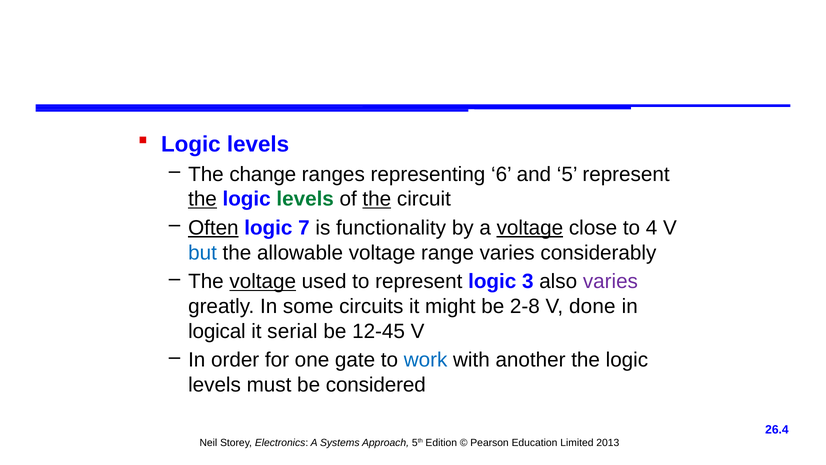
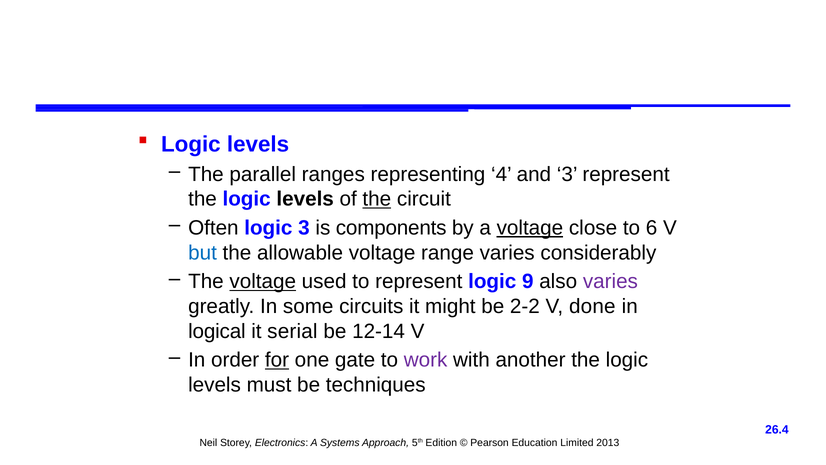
change: change -> parallel (263, 174)
6: 6 -> 4 (501, 174)
and 5: 5 -> 3 (567, 174)
the underline: present -> none (203, 199)
levels colour: green -> black (305, 199)
Often underline: present -> none (213, 228)
logic 7: 7 -> 3 (304, 228)
functionality: functionality -> components (391, 228)
4: 4 -> 6 (652, 228)
3: 3 -> 9 (528, 281)
2-8: 2-8 -> 2-2 (525, 306)
12-45: 12-45 -> 12-14 (379, 331)
for underline: none -> present (277, 360)
work colour: blue -> purple (426, 360)
considered: considered -> techniques (376, 385)
